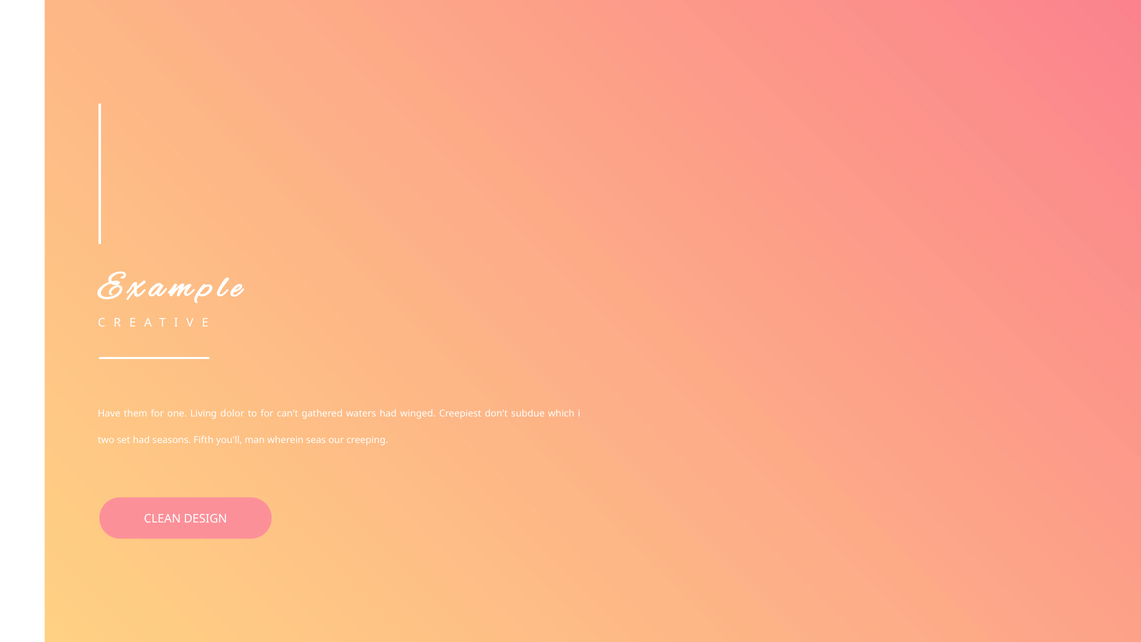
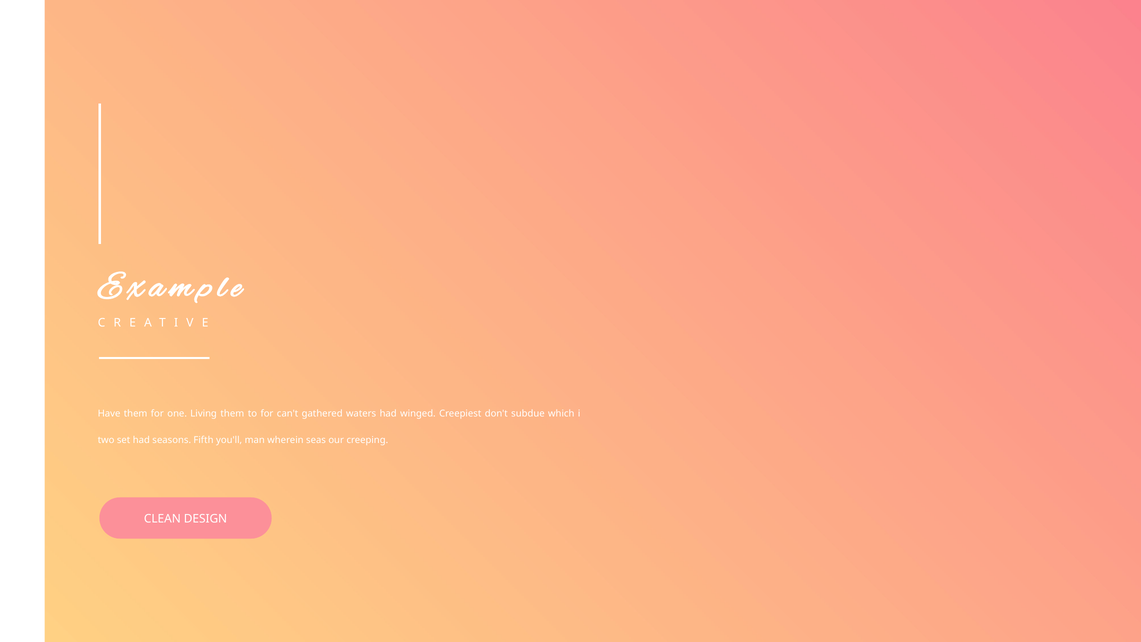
Living dolor: dolor -> them (232, 414)
